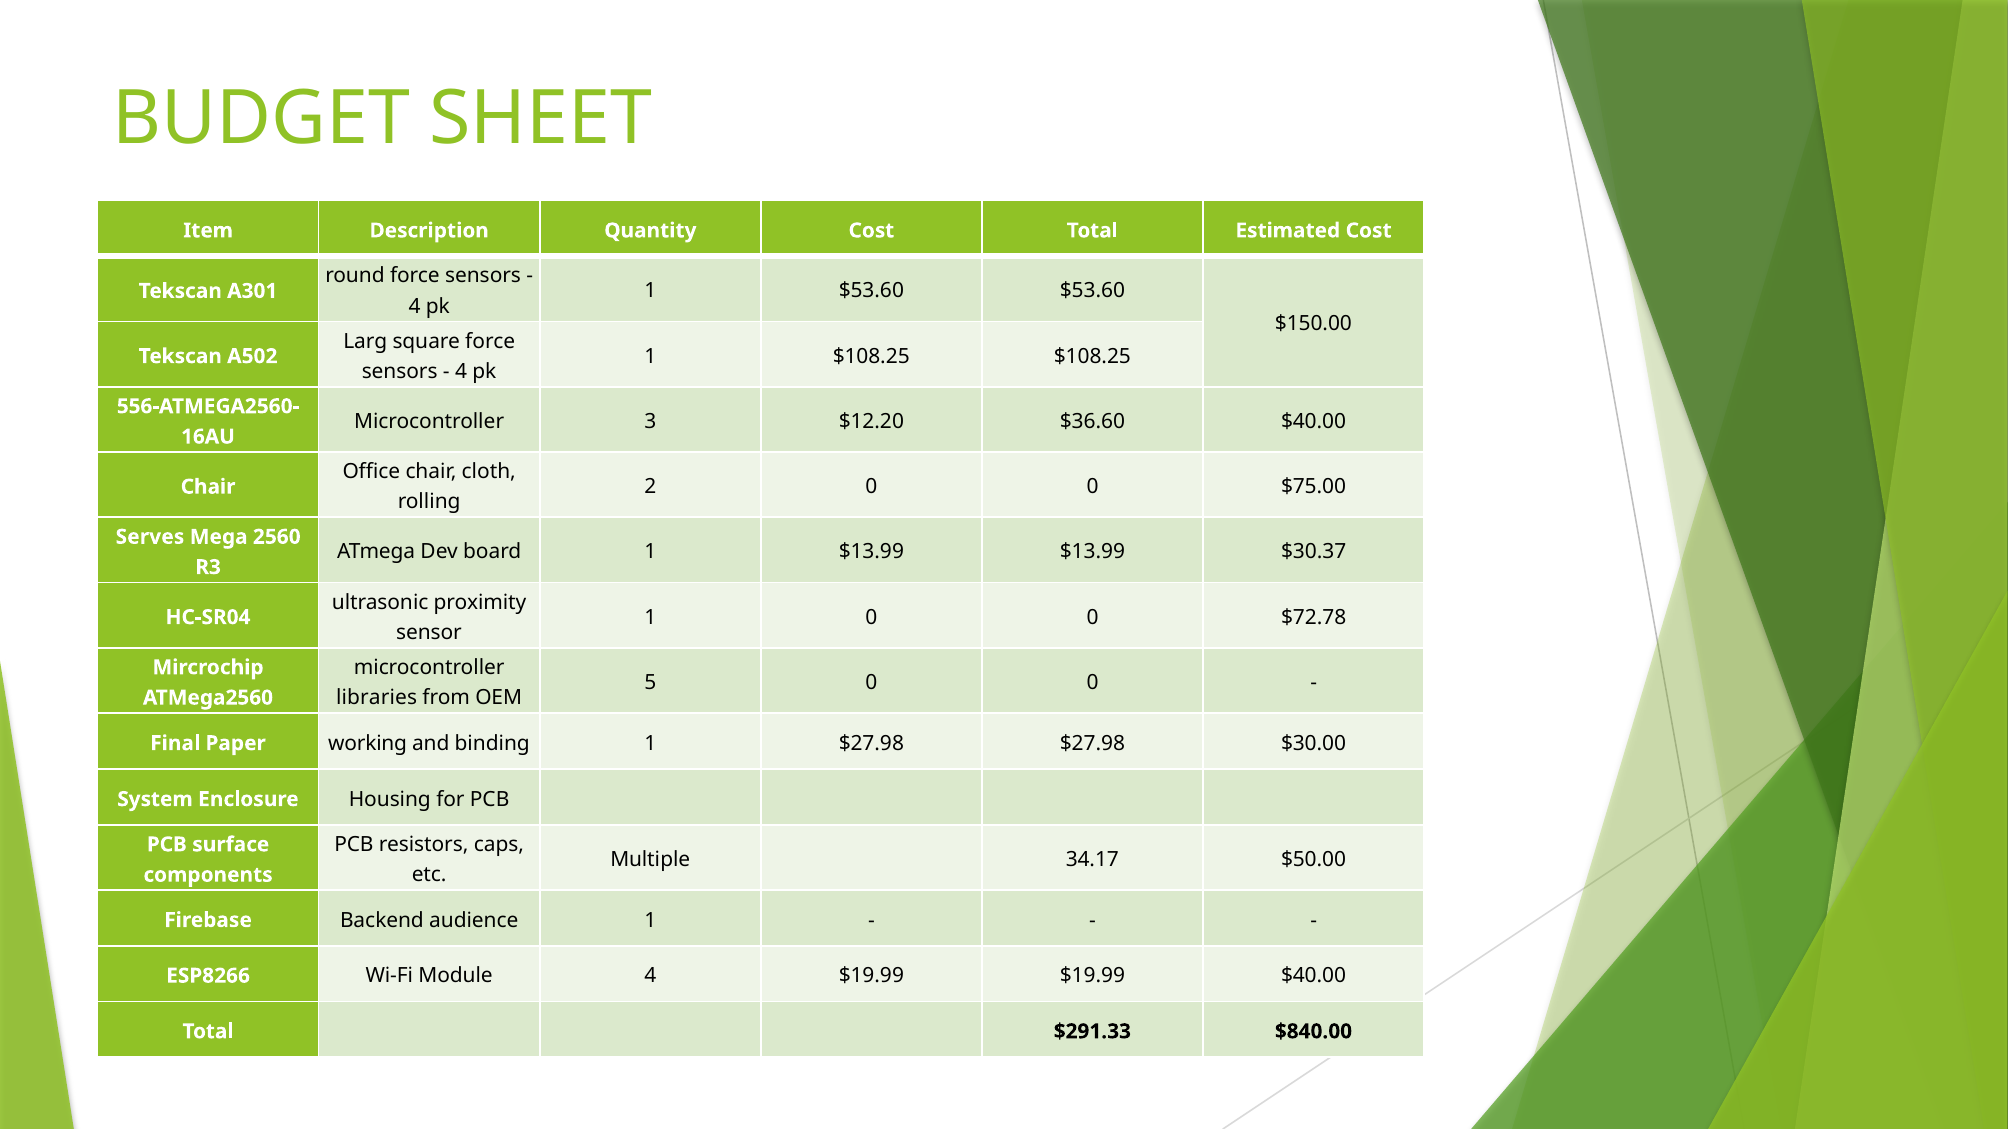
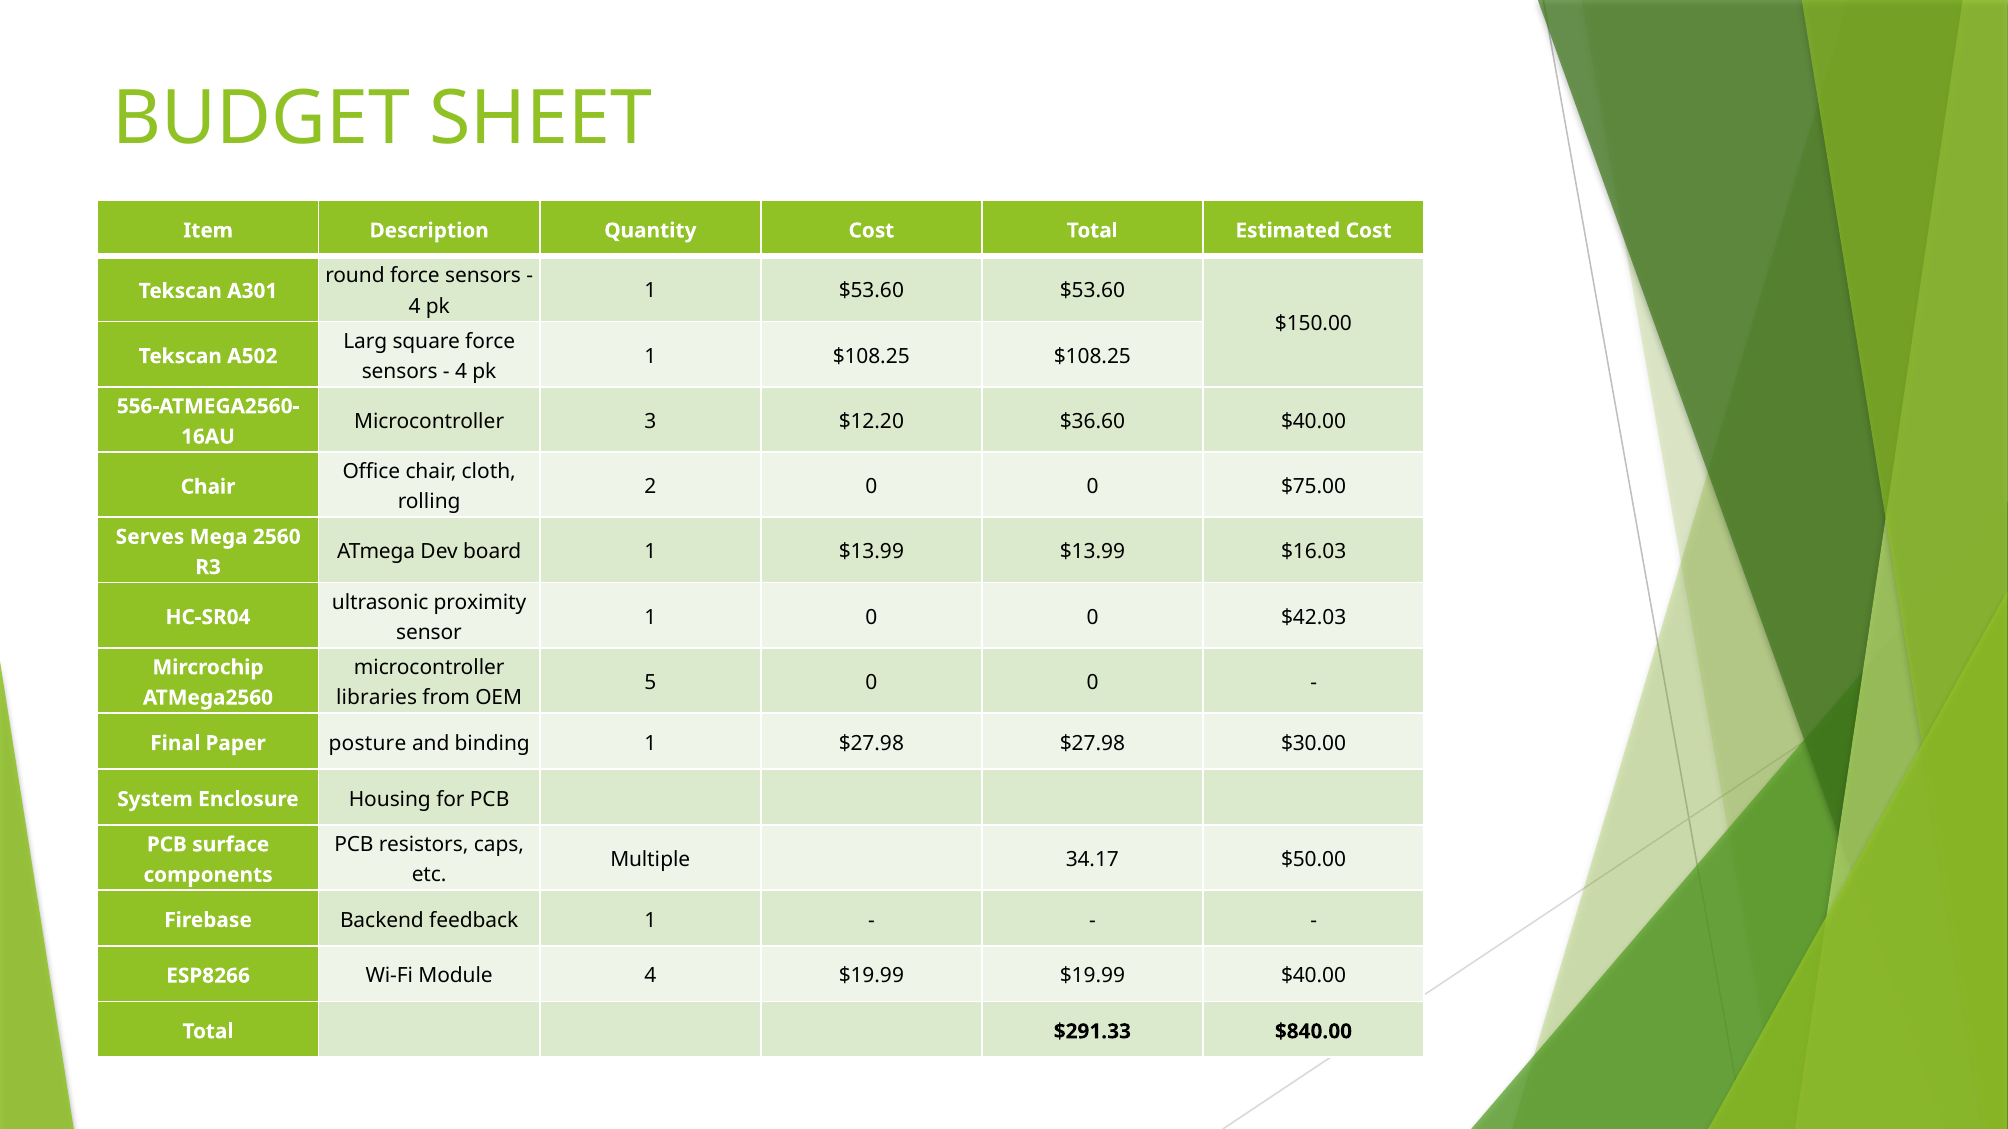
$30.37: $30.37 -> $16.03 (1314, 552)
$72.78: $72.78 -> $42.03 (1314, 618)
working: working -> posture (367, 744)
audience: audience -> feedback (474, 921)
